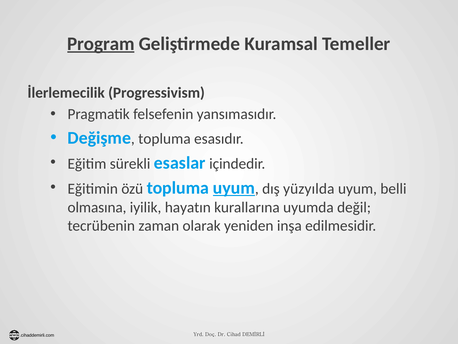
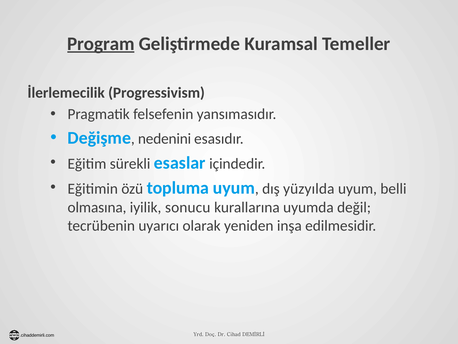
topluma: topluma -> nedenini (165, 138)
uyum underline: present -> none (234, 188)
hayatın: hayatın -> sonucu (188, 207)
zaman: zaman -> uyarıcı (159, 226)
